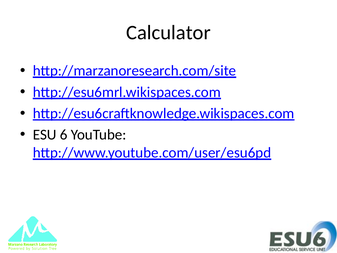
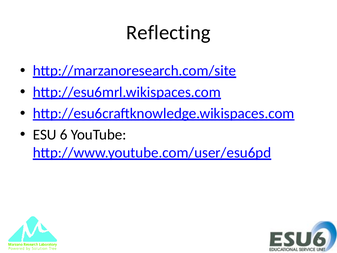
Calculator: Calculator -> Reflecting (168, 33)
